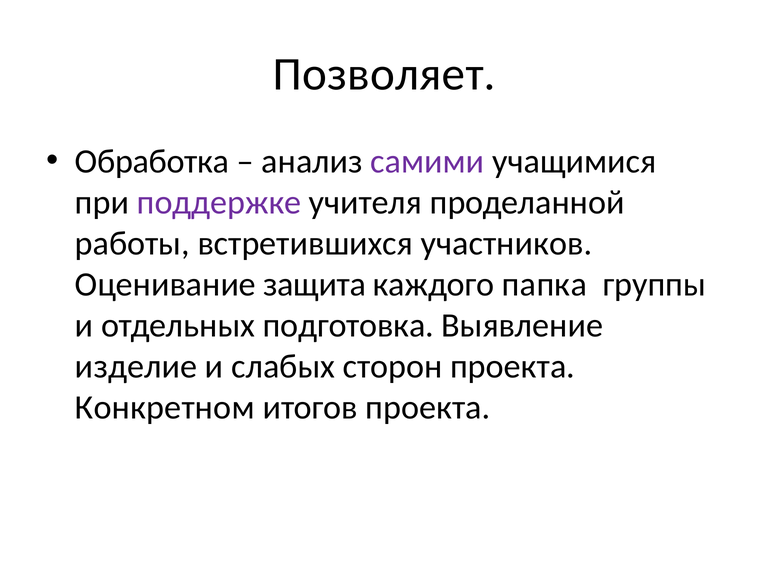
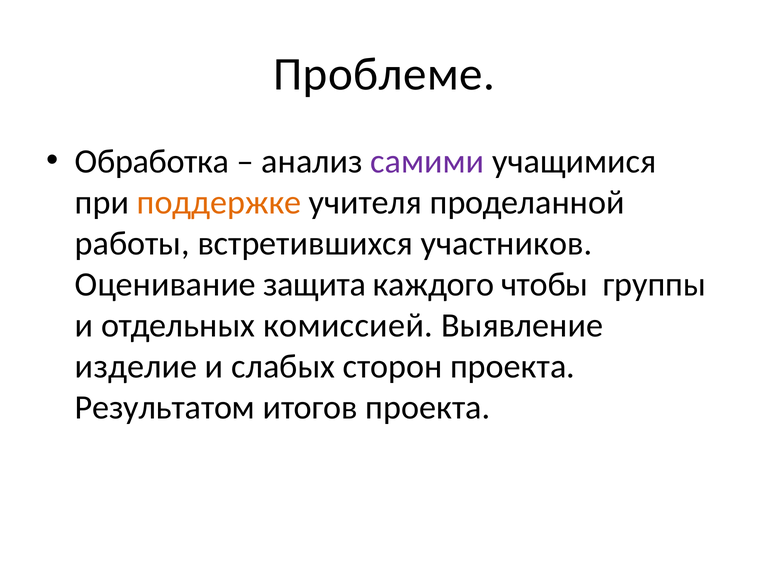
Позволяет: Позволяет -> Проблеме (384, 74)
поддержке colour: purple -> orange (219, 202)
папка: папка -> чтобы (545, 284)
подготовка: подготовка -> комиссией (348, 325)
Конкретном: Конкретном -> Результатом (165, 407)
